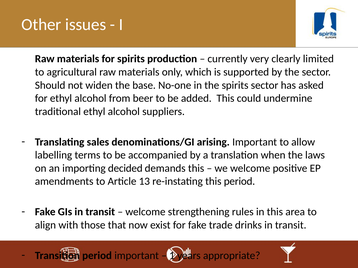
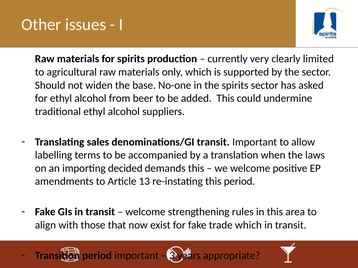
denominations/GI arising: arising -> transit (213, 142)
trade drinks: drinks -> which (248, 225)
1: 1 -> 3 (172, 256)
